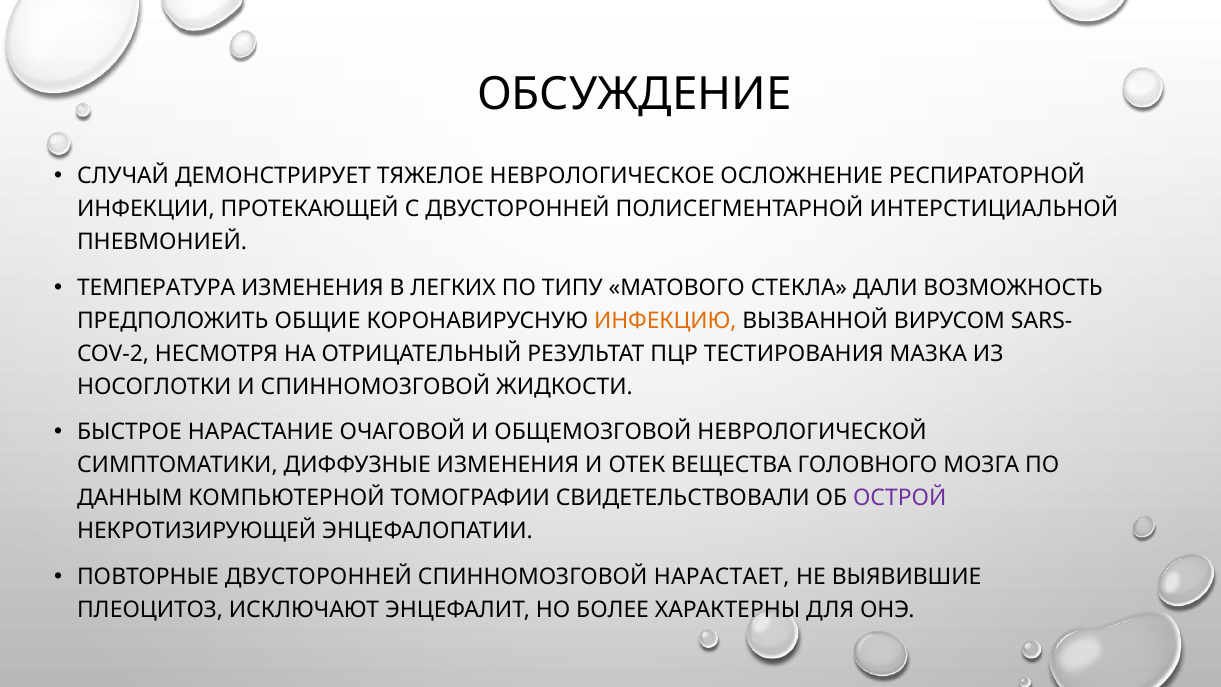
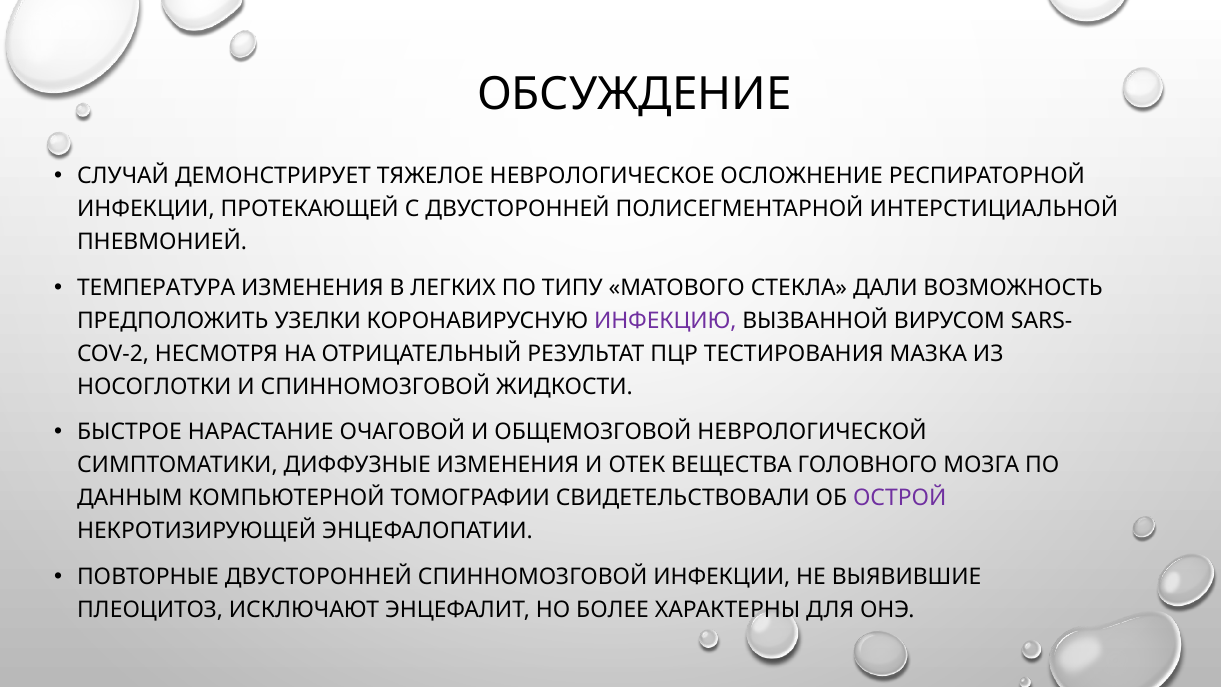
ОБЩИЕ: ОБЩИЕ -> УЗЕЛКИ (318, 321)
ИНФЕКЦИЮ colour: orange -> purple (665, 321)
СПИННОМОЗГОВОЙ НАРАСТАЕТ: НАРАСТАЕТ -> ИНФЕКЦИИ (722, 577)
